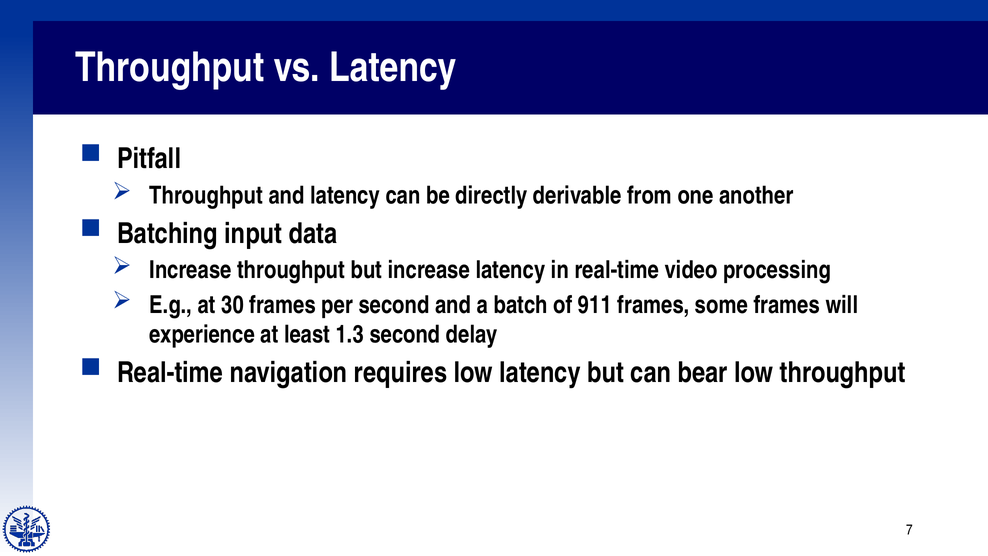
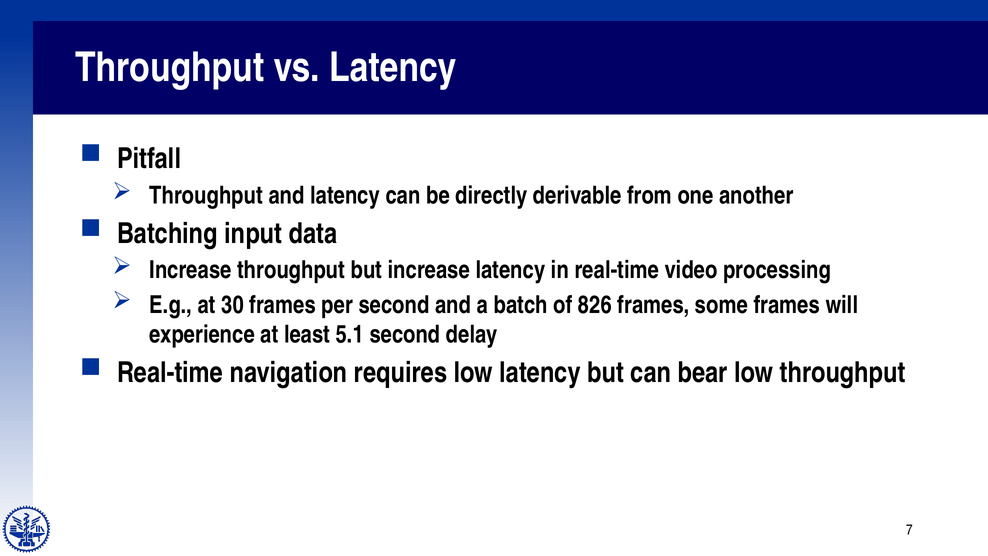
911: 911 -> 826 (595, 305)
1.3: 1.3 -> 5.1 (350, 334)
